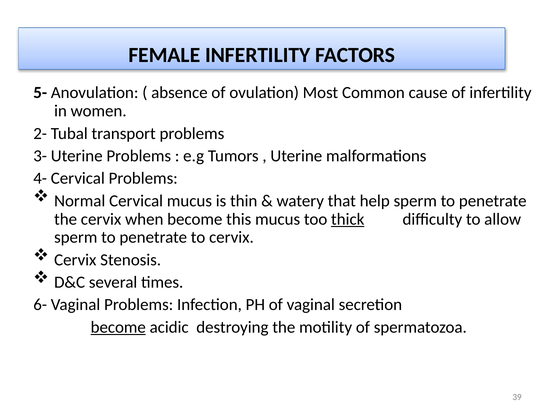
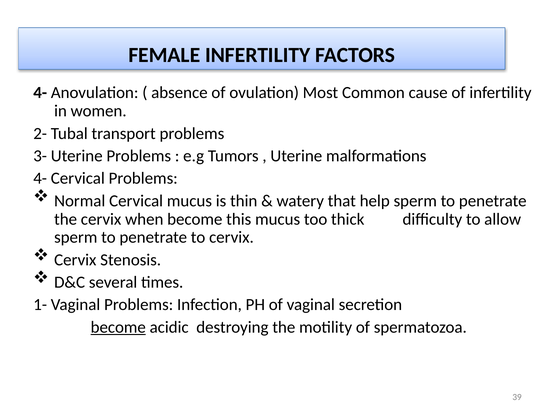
5-: 5- -> 4- (40, 93)
thick underline: present -> none (348, 219)
6-: 6- -> 1- (40, 305)
